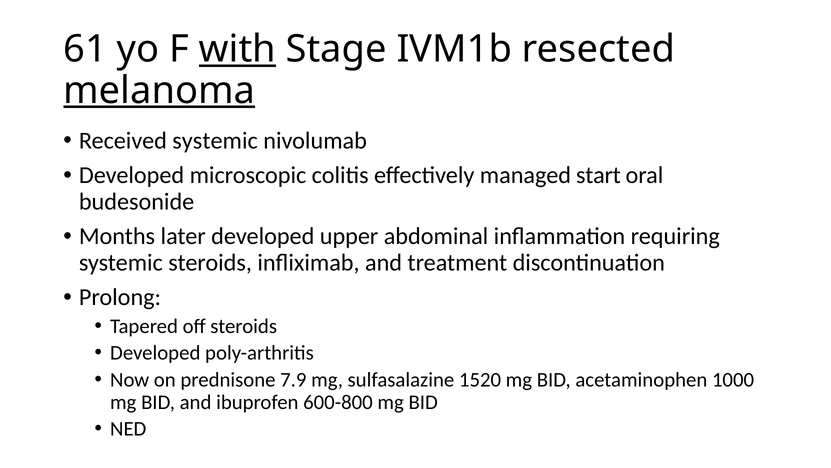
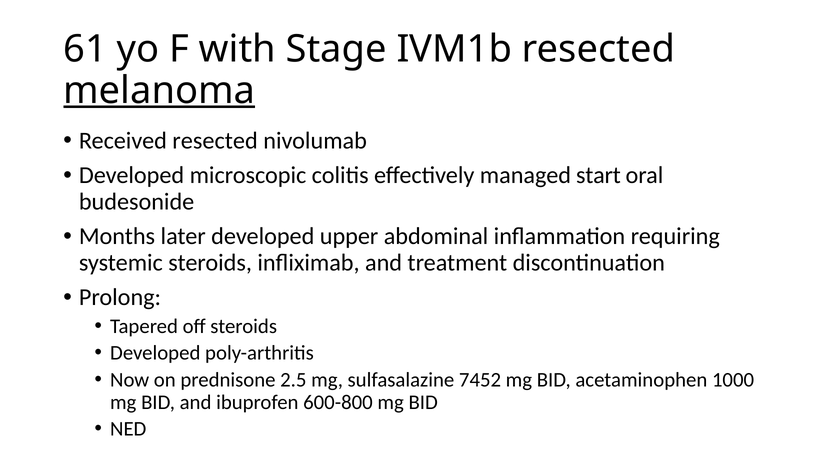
with underline: present -> none (237, 49)
Received systemic: systemic -> resected (215, 140)
7.9: 7.9 -> 2.5 (293, 379)
1520: 1520 -> 7452 (480, 379)
